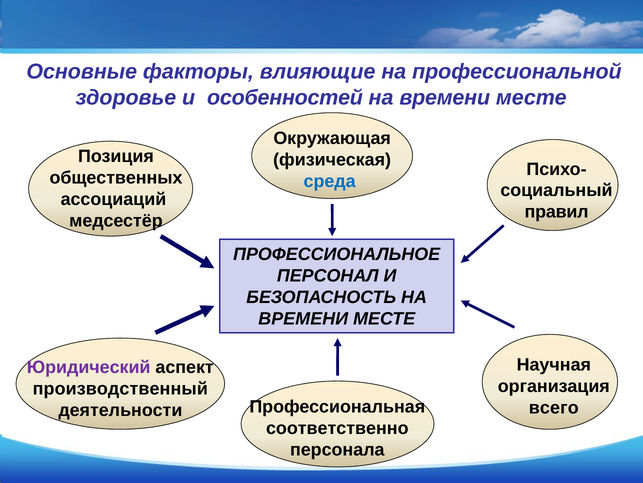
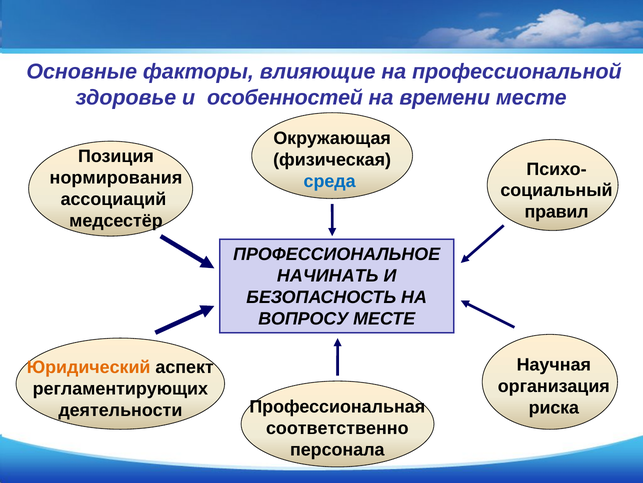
общественных: общественных -> нормирования (116, 178)
ПЕРСОНАЛ: ПЕРСОНАЛ -> НАЧИНАТЬ (328, 275)
ВРЕМЕНИ: ВРЕМЕНИ -> ВОПРОСУ (303, 318)
Юридический colour: purple -> orange (89, 367)
производственный: производственный -> регламентирующих (120, 388)
всего: всего -> риска (554, 407)
